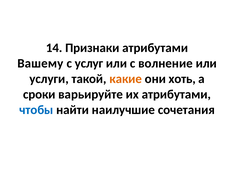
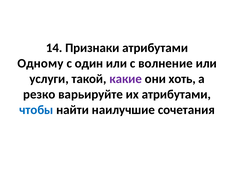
Вашему: Вашему -> Одному (40, 63)
услуг: услуг -> один (89, 63)
какие colour: orange -> purple (126, 79)
сроки: сроки -> резко (39, 94)
